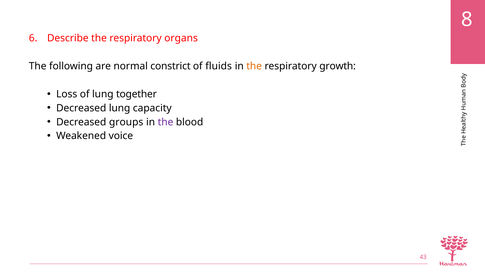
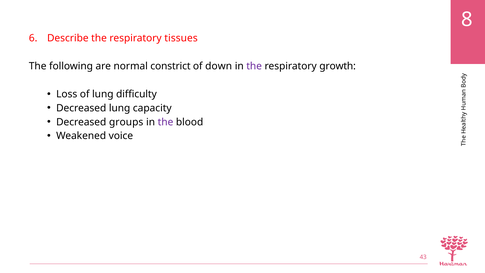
organs: organs -> tissues (181, 38)
fluids: fluids -> down (219, 66)
the colour: orange -> purple (254, 66)
together: together -> difficulty (136, 94)
